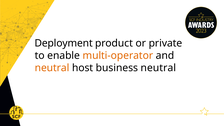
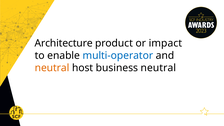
Deployment: Deployment -> Architecture (64, 43)
private: private -> impact (165, 43)
multi-operator colour: orange -> blue (118, 56)
